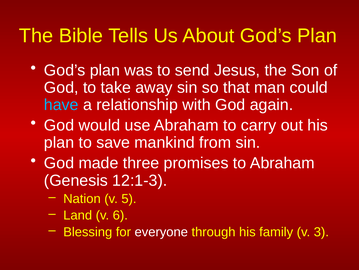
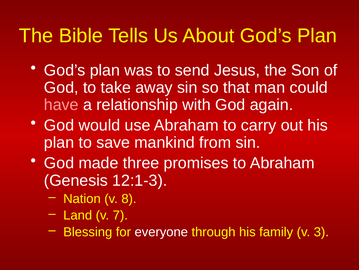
have colour: light blue -> pink (61, 105)
5: 5 -> 8 (129, 198)
6: 6 -> 7 (120, 215)
